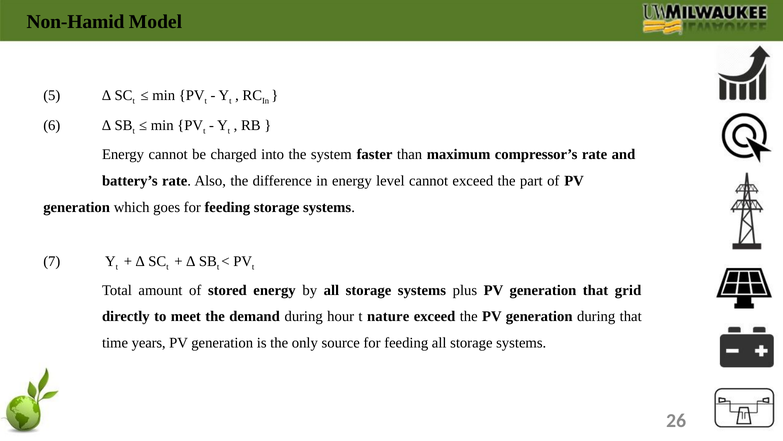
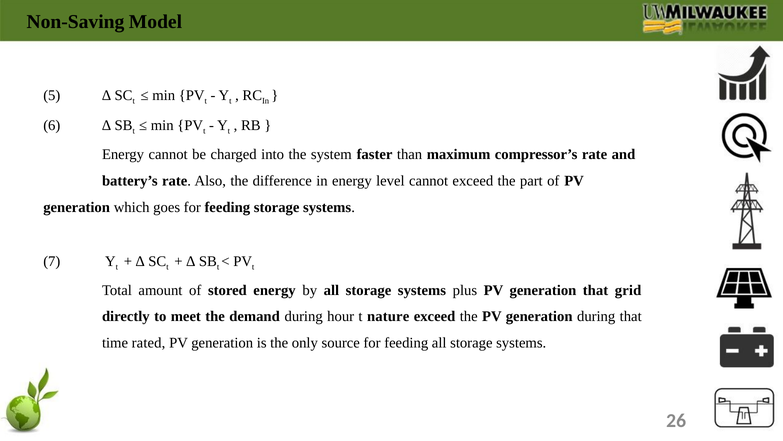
Non-Hamid: Non-Hamid -> Non-Saving (75, 22)
years: years -> rated (149, 343)
